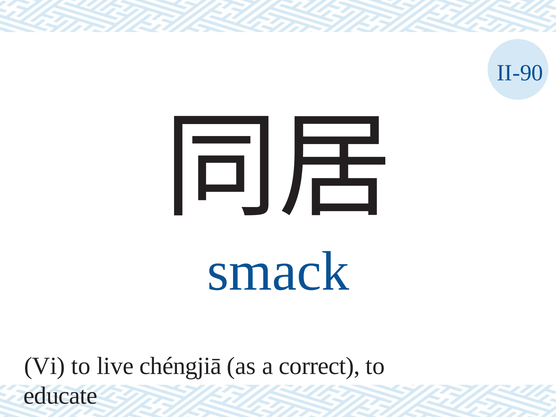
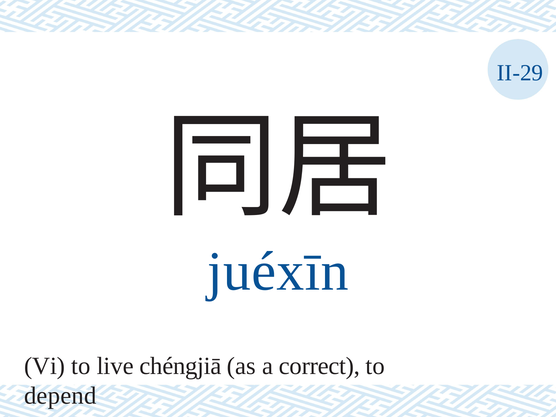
II-90: II-90 -> II-29 (520, 73)
smack: smack -> juéxīn (278, 271)
educate: educate -> depend (60, 396)
